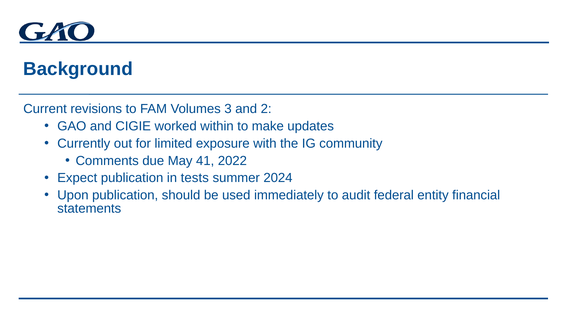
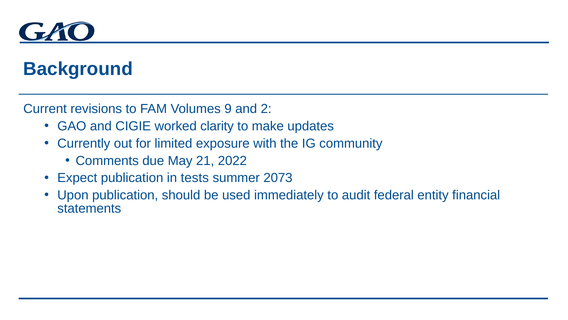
3: 3 -> 9 (228, 109)
within: within -> clarity (217, 126)
41: 41 -> 21 (205, 160)
2024: 2024 -> 2073 (278, 178)
